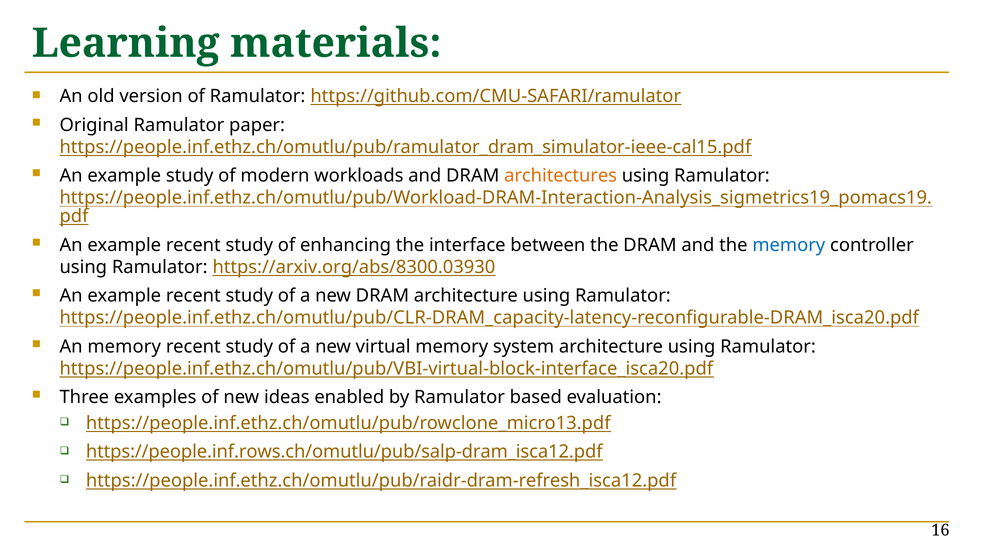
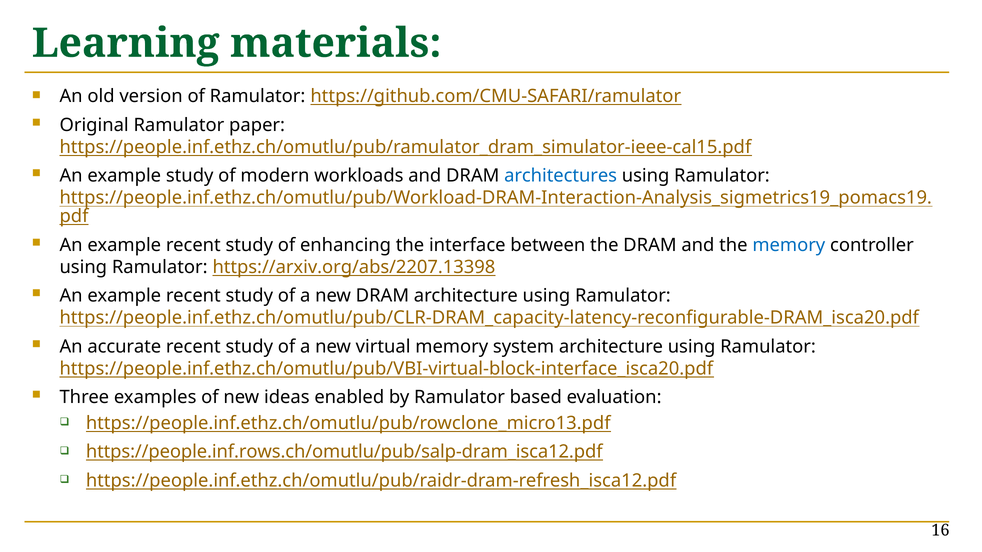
architectures colour: orange -> blue (561, 176)
https://arxiv.org/abs/8300.03930: https://arxiv.org/abs/8300.03930 -> https://arxiv.org/abs/2207.13398 (354, 267)
An memory: memory -> accurate (124, 347)
